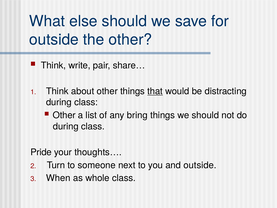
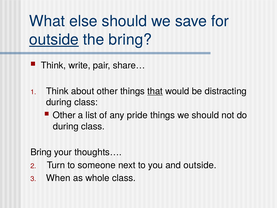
outside underline: none -> present (54, 40)
the other: other -> bring (130, 40)
bring: bring -> pride (137, 115)
Pride: Pride -> Bring (41, 152)
